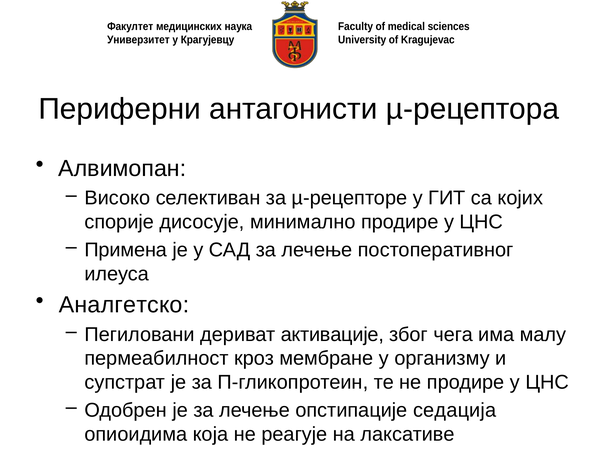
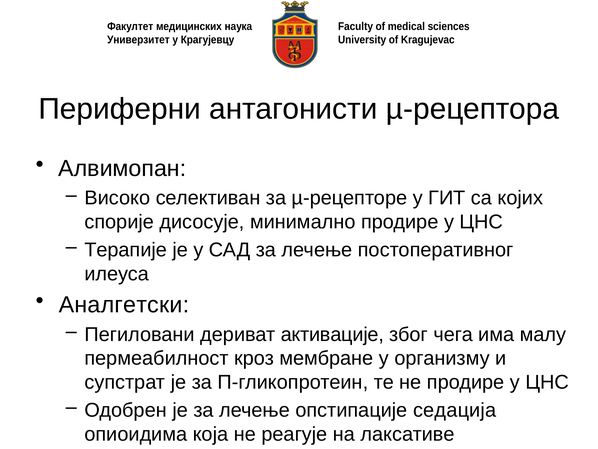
Примена: Примена -> Терапије (126, 250)
Аналгетско: Аналгетско -> Аналгетски (124, 304)
